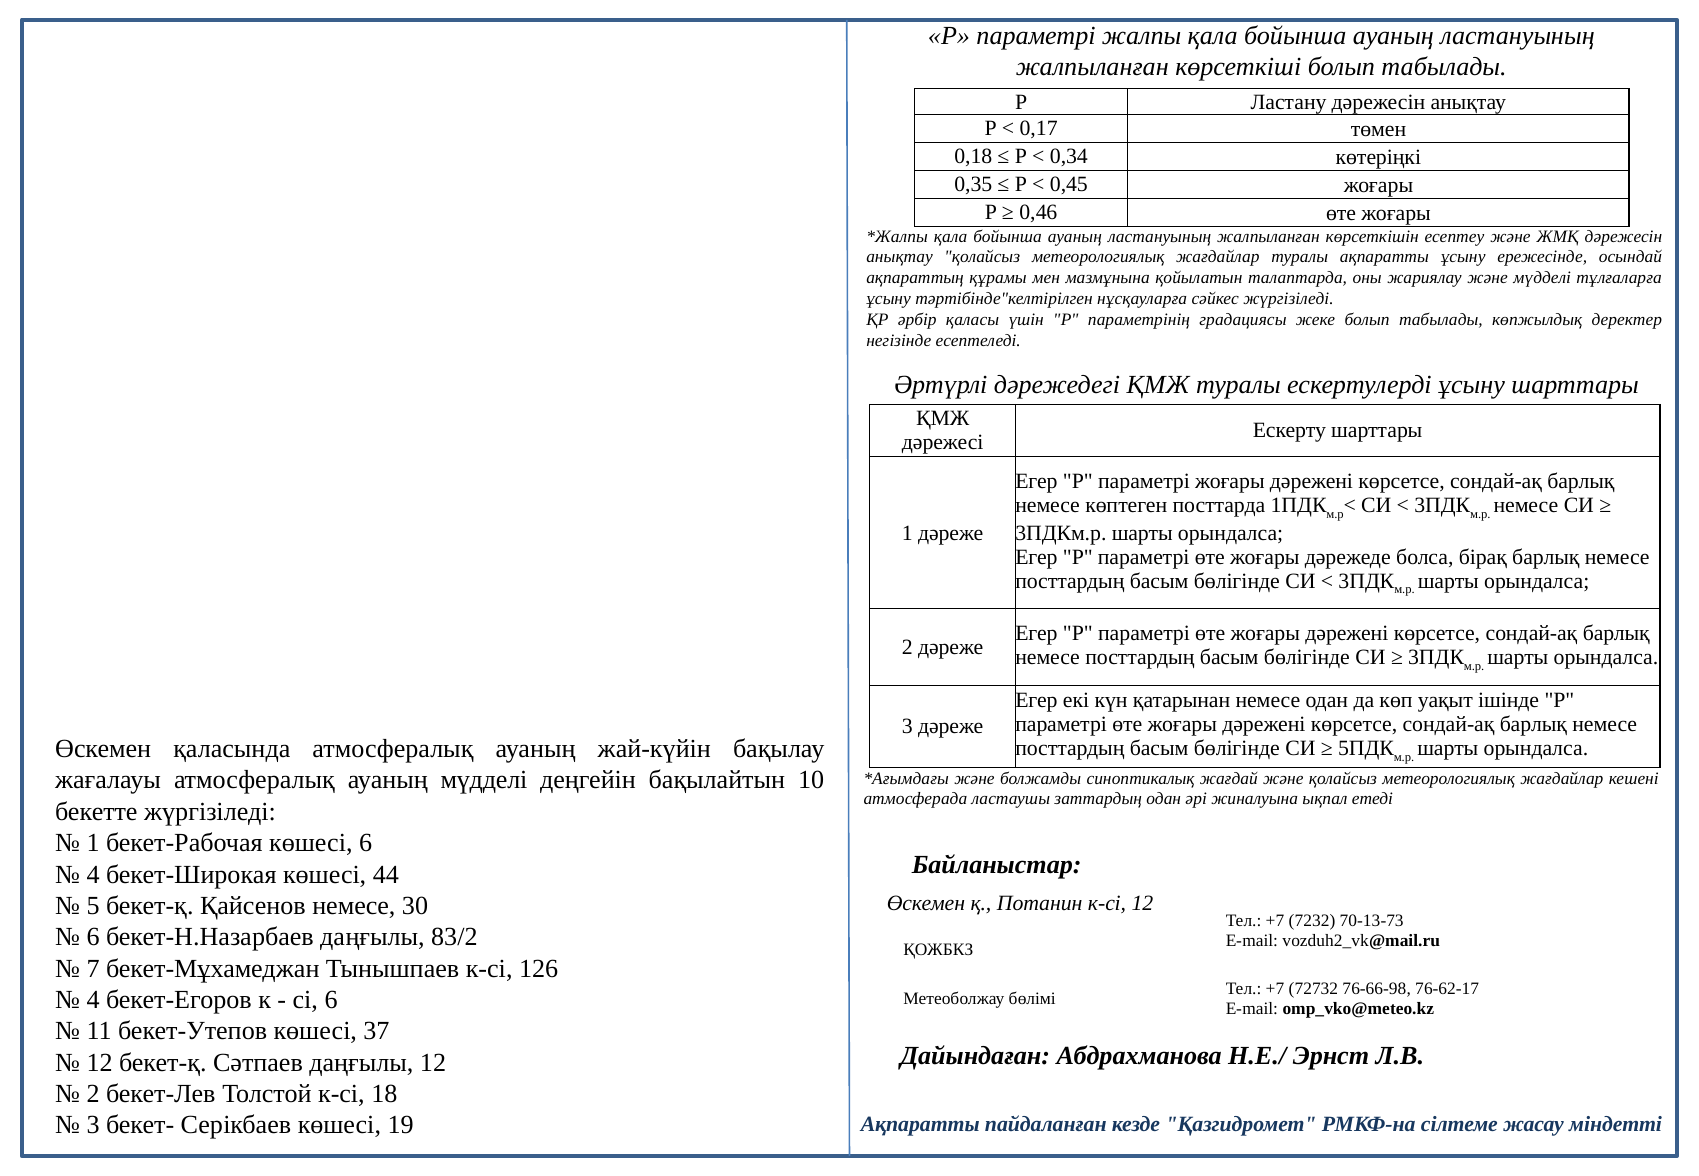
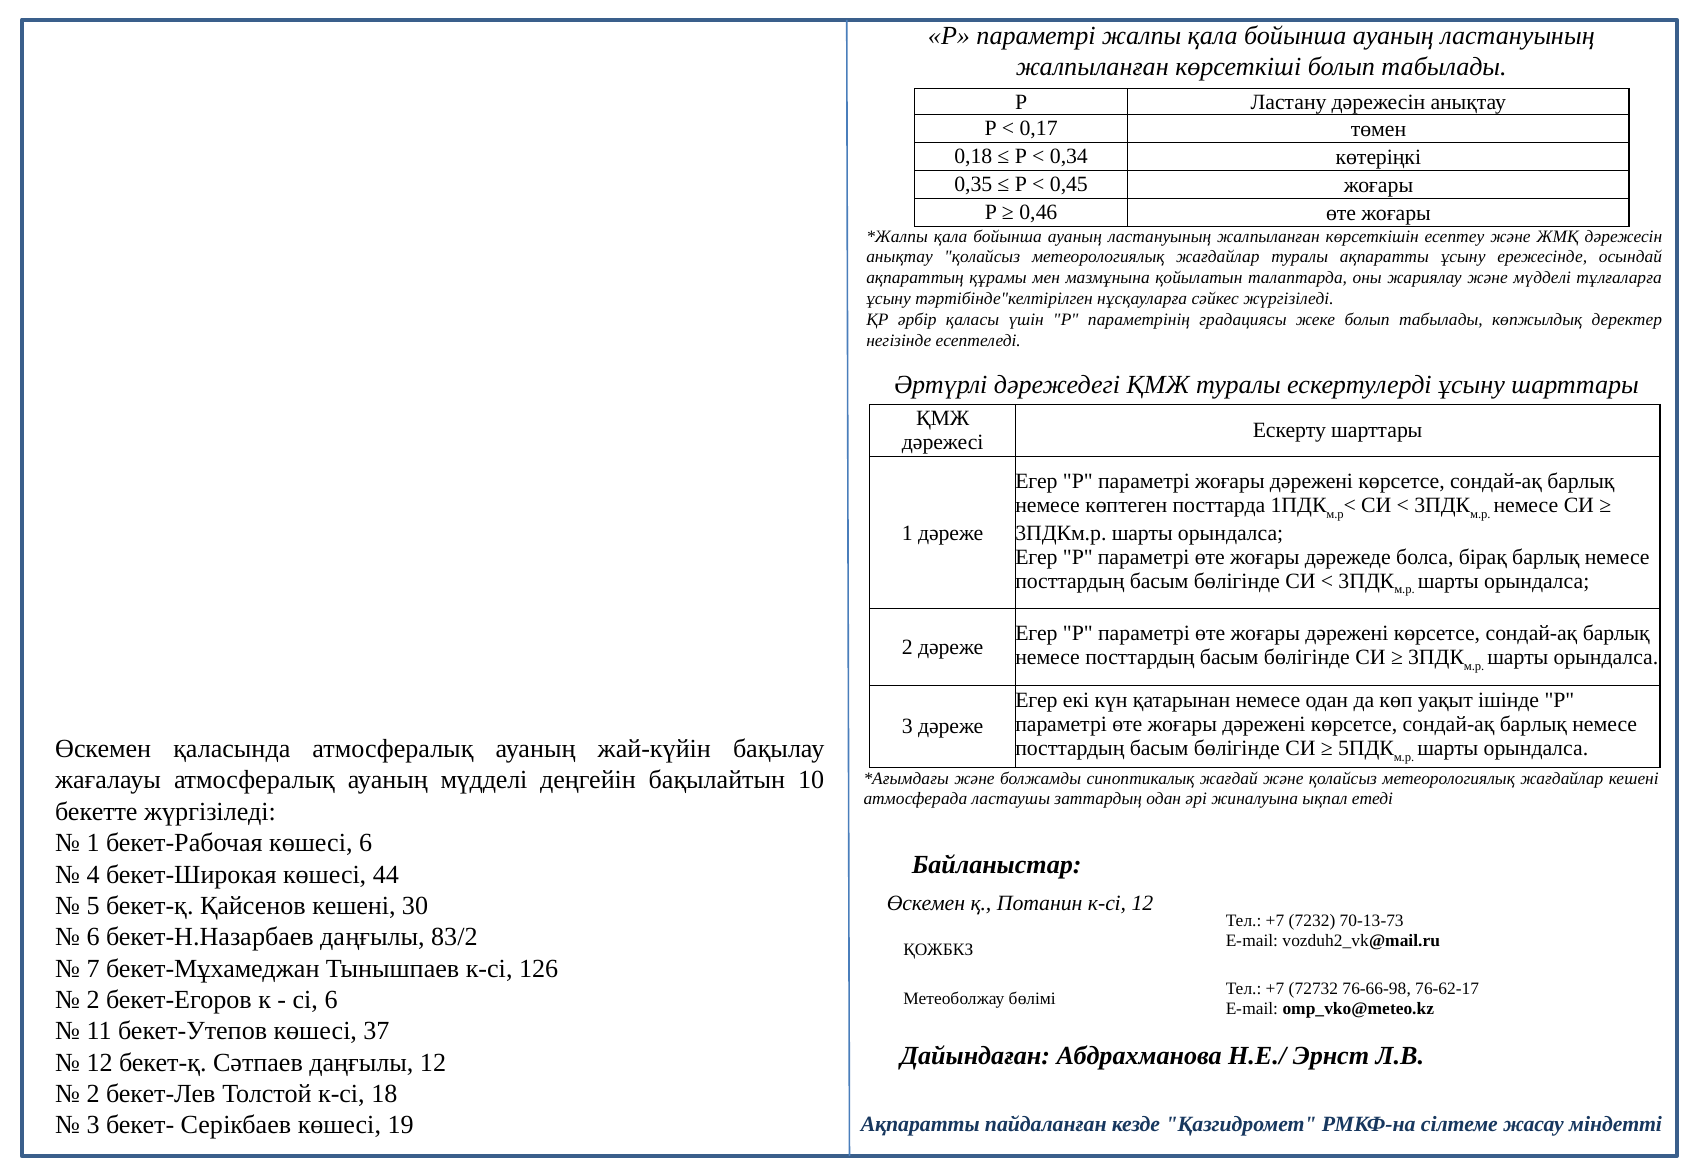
Қайсенов немесе: немесе -> кешені (354, 906)
4: 4 -> 2 (93, 1000)
